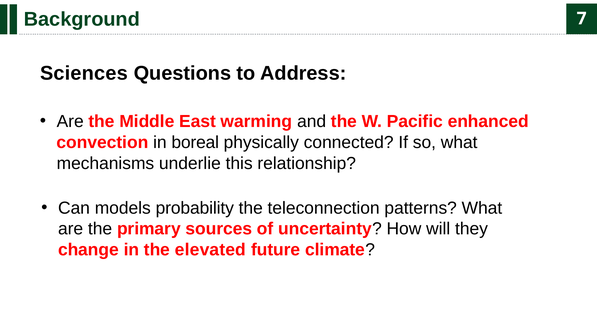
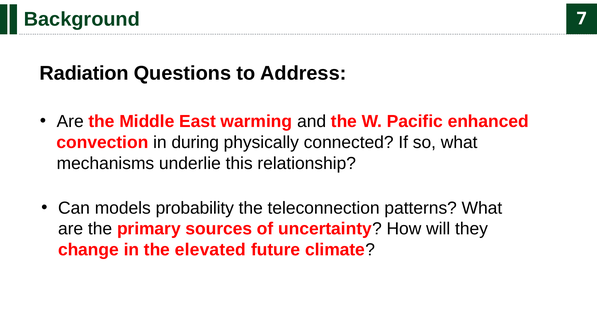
Sciences: Sciences -> Radiation (84, 73)
boreal: boreal -> during (195, 142)
